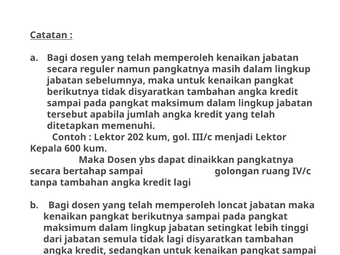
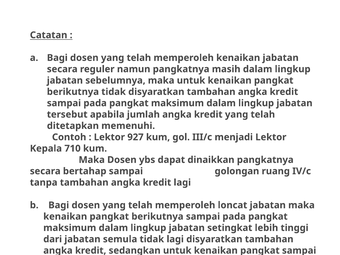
202: 202 -> 927 (135, 137)
600: 600 -> 710 (73, 148)
